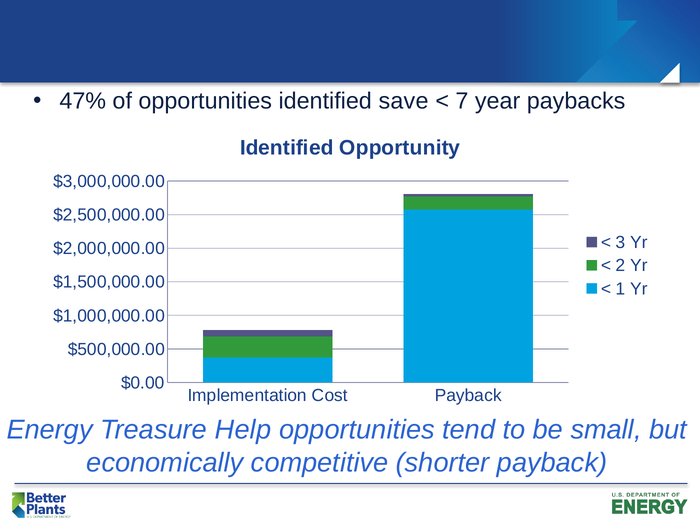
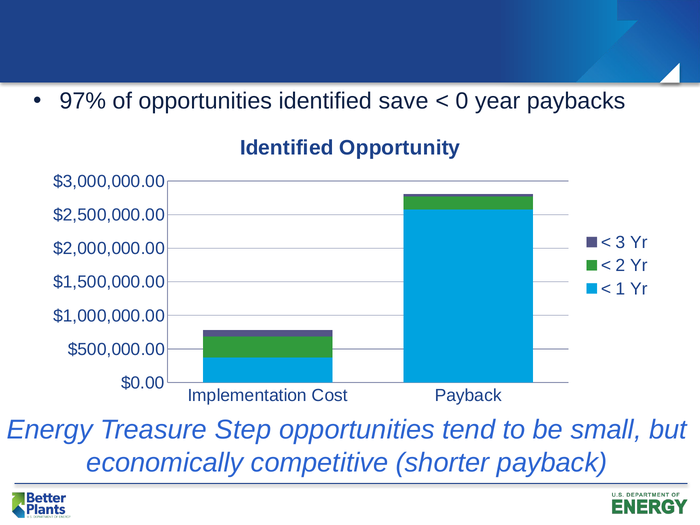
47%: 47% -> 97% (83, 101)
7: 7 -> 0 (462, 101)
Help: Help -> Step (243, 430)
